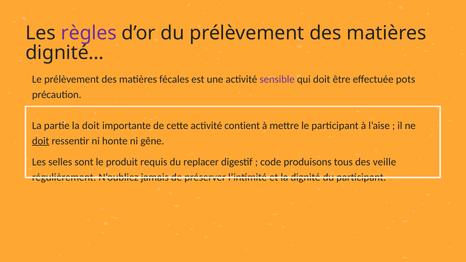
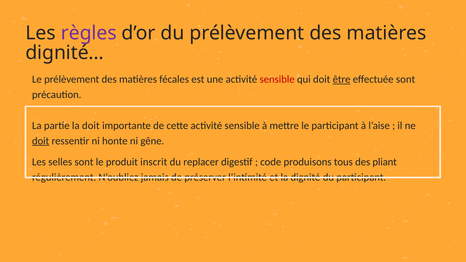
sensible colour: purple -> red (277, 79)
être underline: none -> present (342, 79)
effectuée pots: pots -> sont (406, 79)
cette activité contient: contient -> sensible (242, 126)
requis: requis -> inscrit (154, 162)
veille: veille -> pliant (385, 162)
